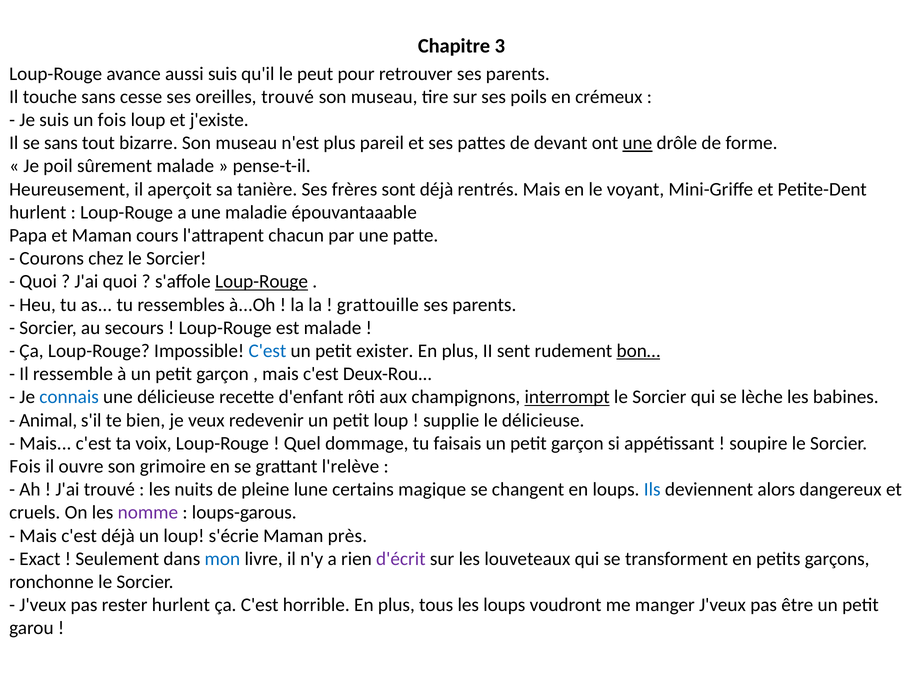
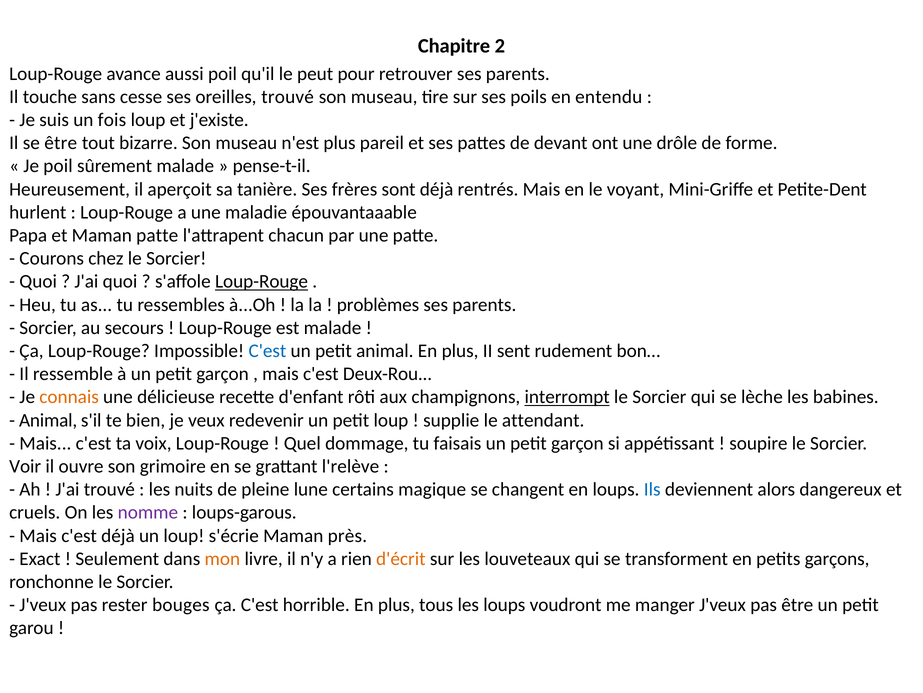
3: 3 -> 2 (500, 46)
aussi suis: suis -> poil (222, 74)
crémeux: crémeux -> entendu (609, 97)
se sans: sans -> être (61, 143)
une underline: present -> none (637, 143)
Maman cours: cours -> patte (157, 235)
grattouille: grattouille -> problèmes (378, 304)
petit exister: exister -> animal (385, 351)
bon… underline: present -> none (638, 351)
connais colour: blue -> orange (69, 397)
le délicieuse: délicieuse -> attendant (543, 420)
Fois: Fois -> Voir (25, 466)
mon colour: blue -> orange (222, 558)
d'écrit colour: purple -> orange (401, 558)
rester hurlent: hurlent -> bouges (181, 604)
